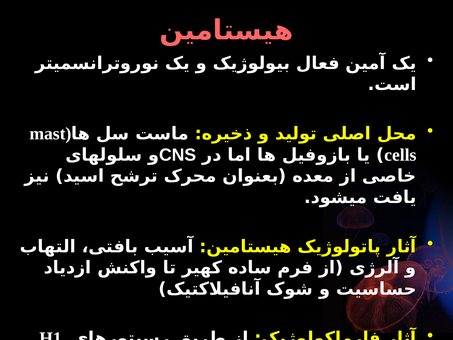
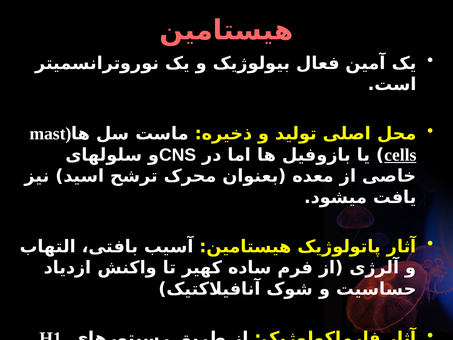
cells underline: none -> present (400, 155)
